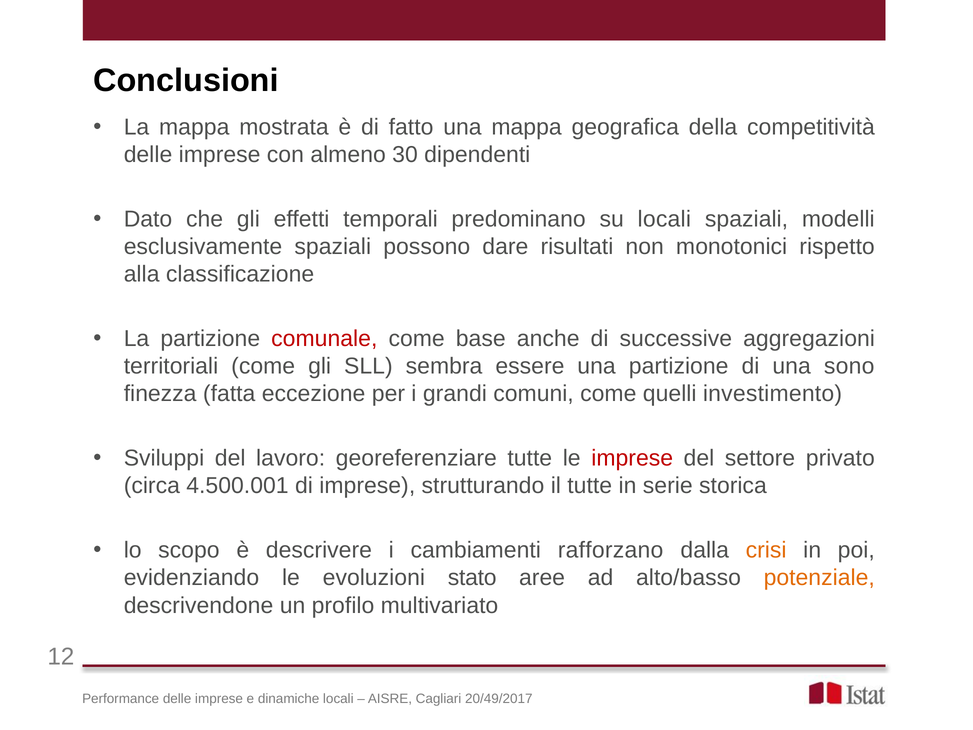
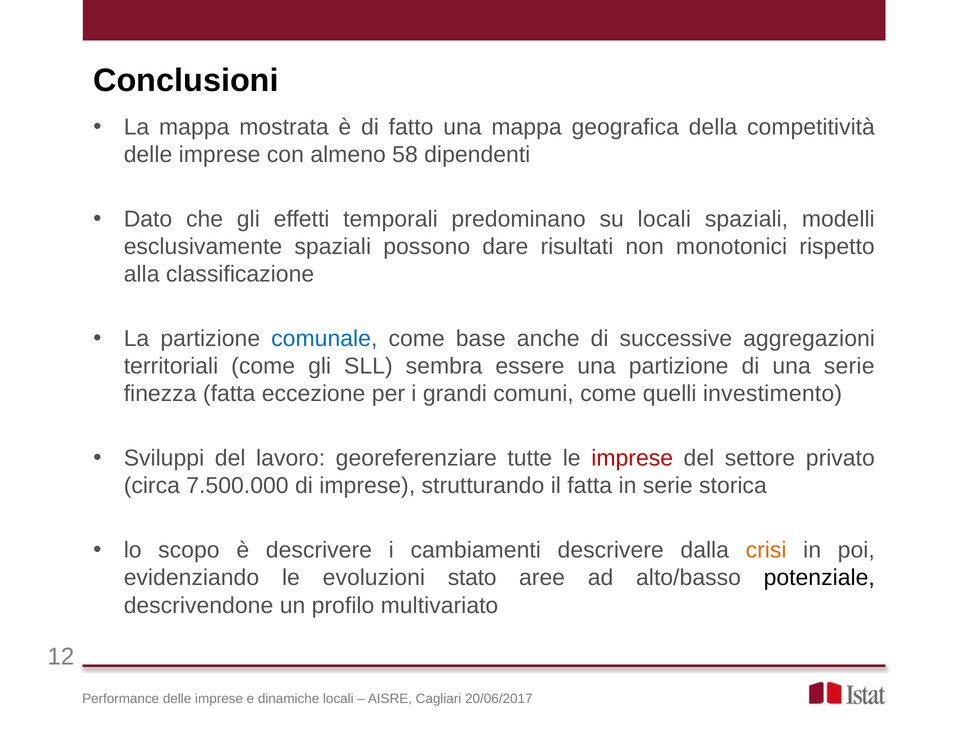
30: 30 -> 58 (405, 155)
comunale colour: red -> blue (324, 339)
una sono: sono -> serie (849, 366)
4.500.001: 4.500.001 -> 7.500.000 (237, 486)
il tutte: tutte -> fatta (590, 486)
cambiamenti rafforzano: rafforzano -> descrivere (611, 550)
potenziale colour: orange -> black (819, 578)
20/49/2017: 20/49/2017 -> 20/06/2017 (499, 699)
